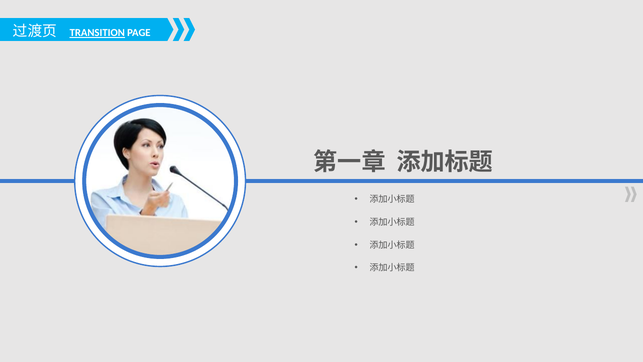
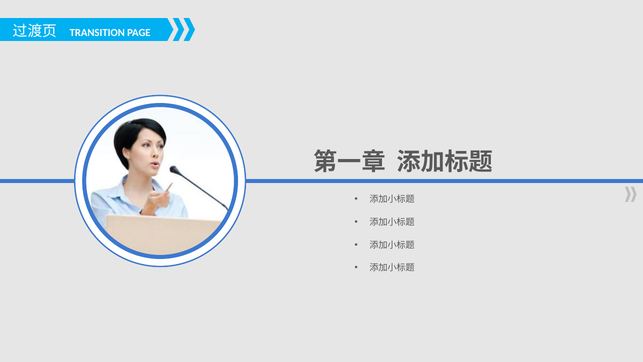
TRANSITION underline: present -> none (97, 33)
